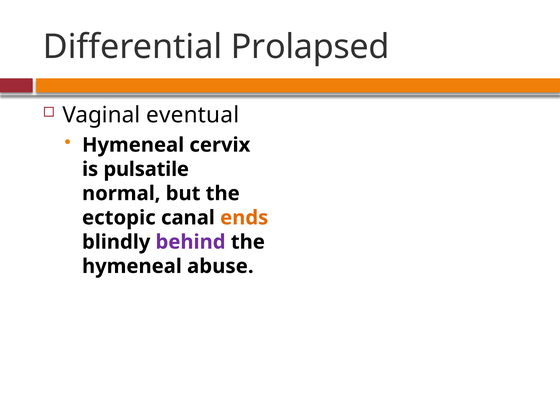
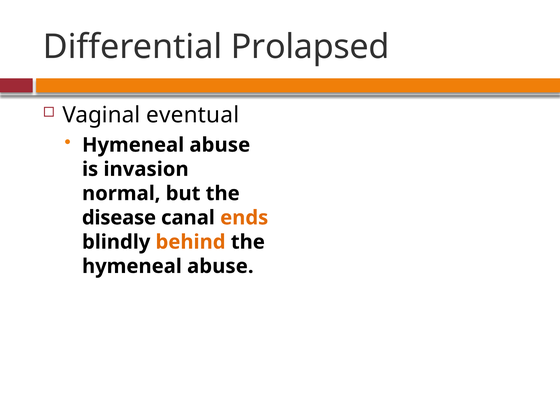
cervix: cervix -> abuse (220, 145)
pulsatile: pulsatile -> invasion (146, 169)
ectopic: ectopic -> disease (119, 218)
behind colour: purple -> orange (191, 242)
